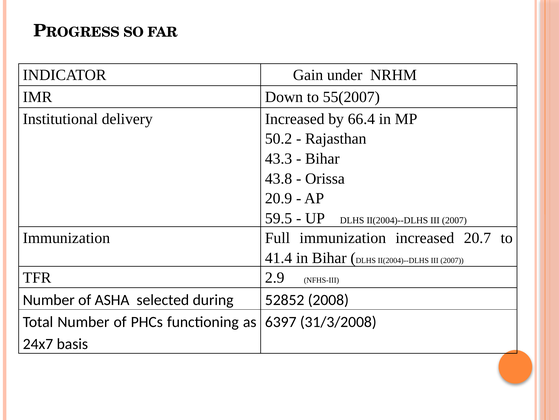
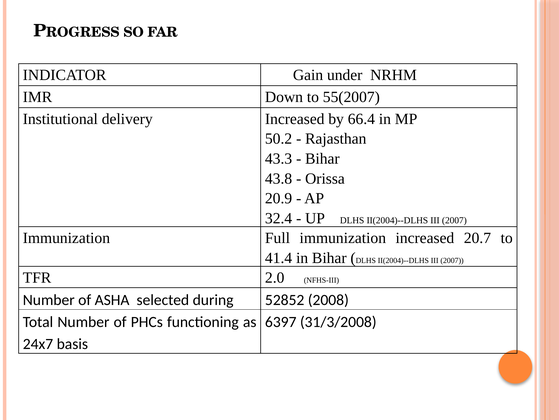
59.5: 59.5 -> 32.4 (279, 218)
2.9: 2.9 -> 2.0 (275, 277)
